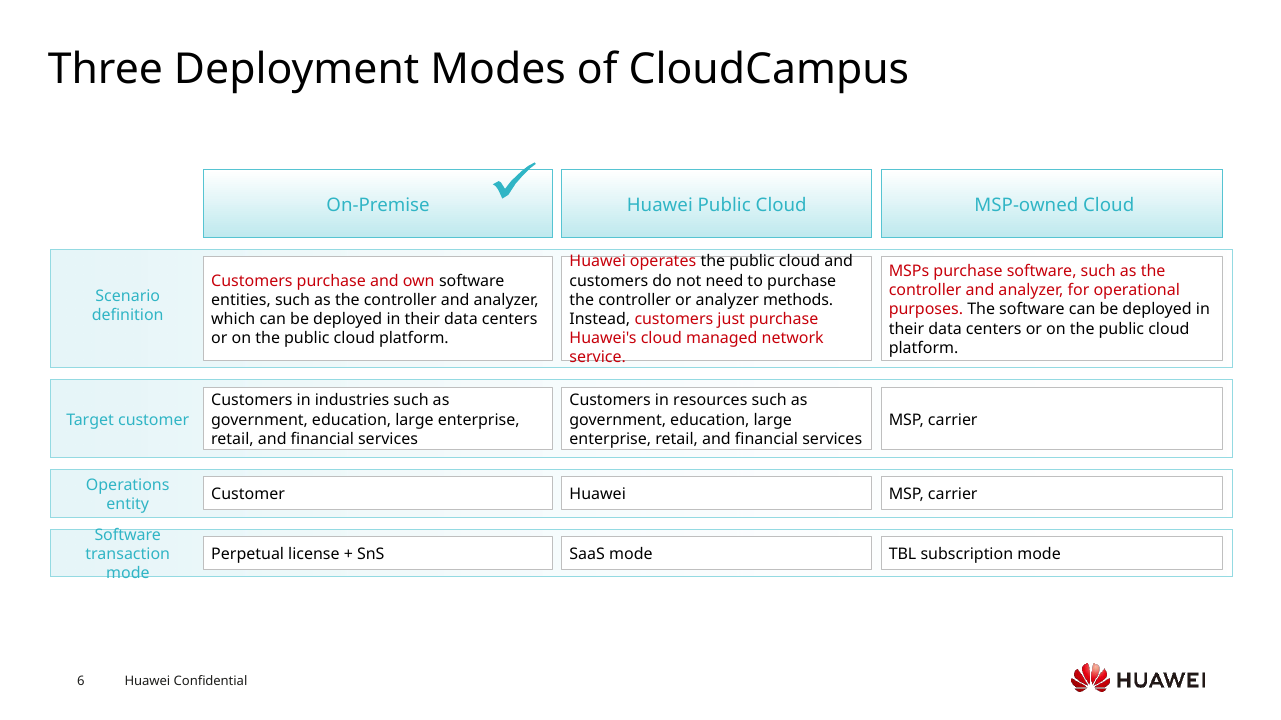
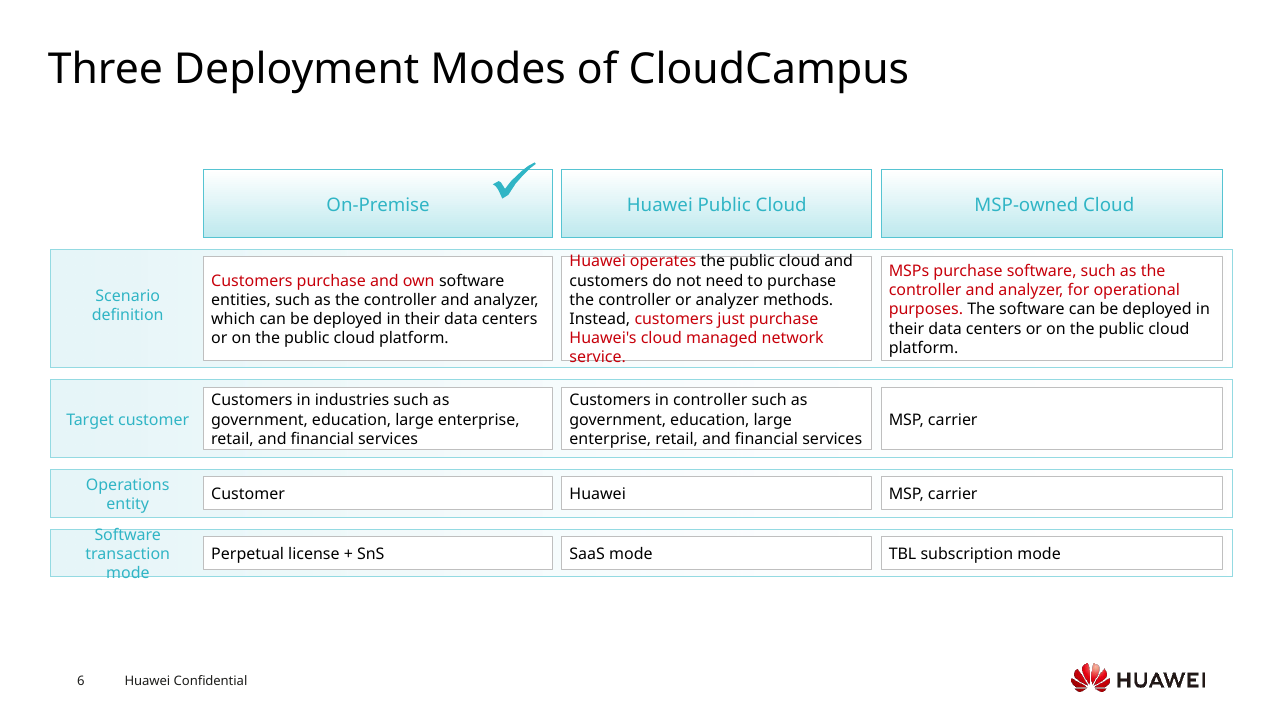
in resources: resources -> controller (710, 401)
